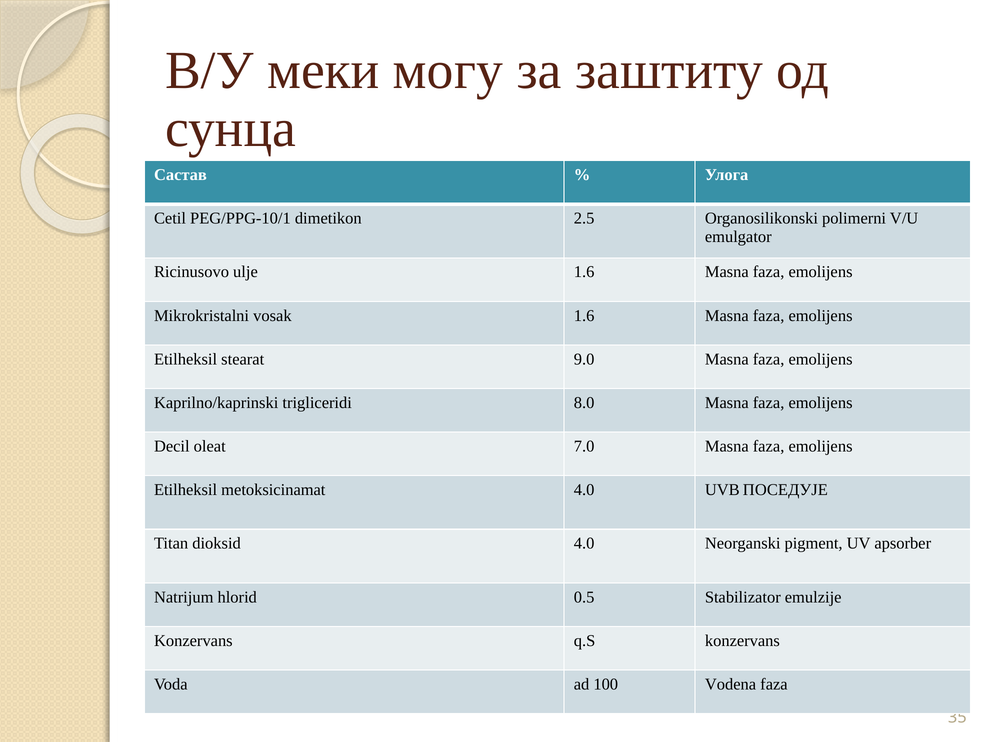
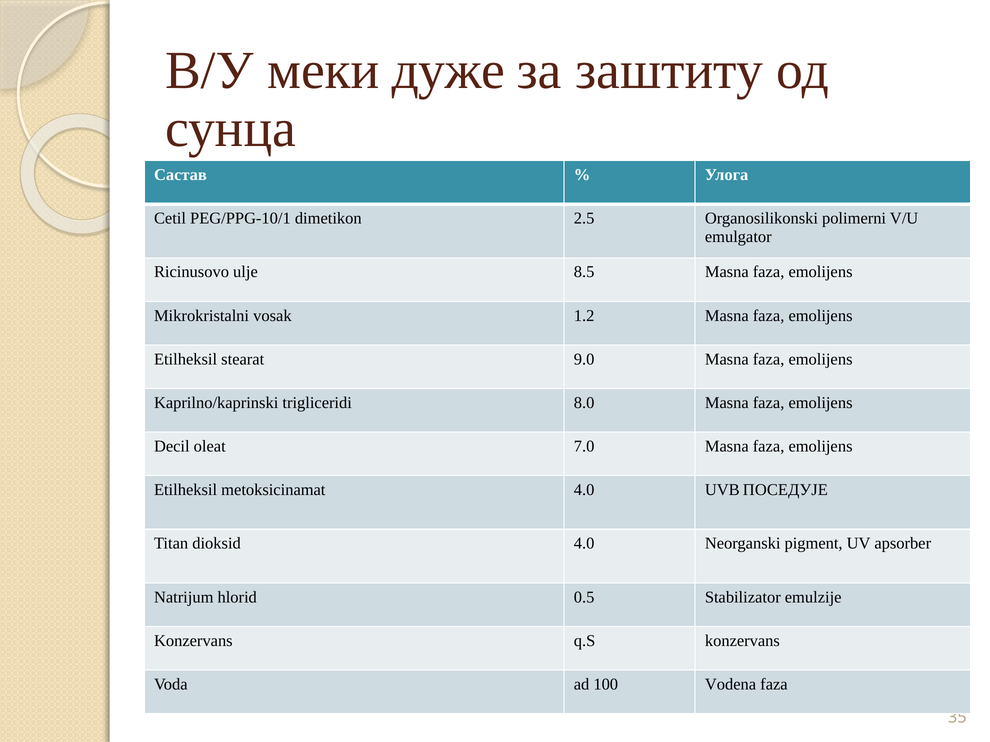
могу: могу -> дуже (448, 71)
ulje 1.6: 1.6 -> 8.5 (584, 272)
vosak 1.6: 1.6 -> 1.2 (584, 316)
